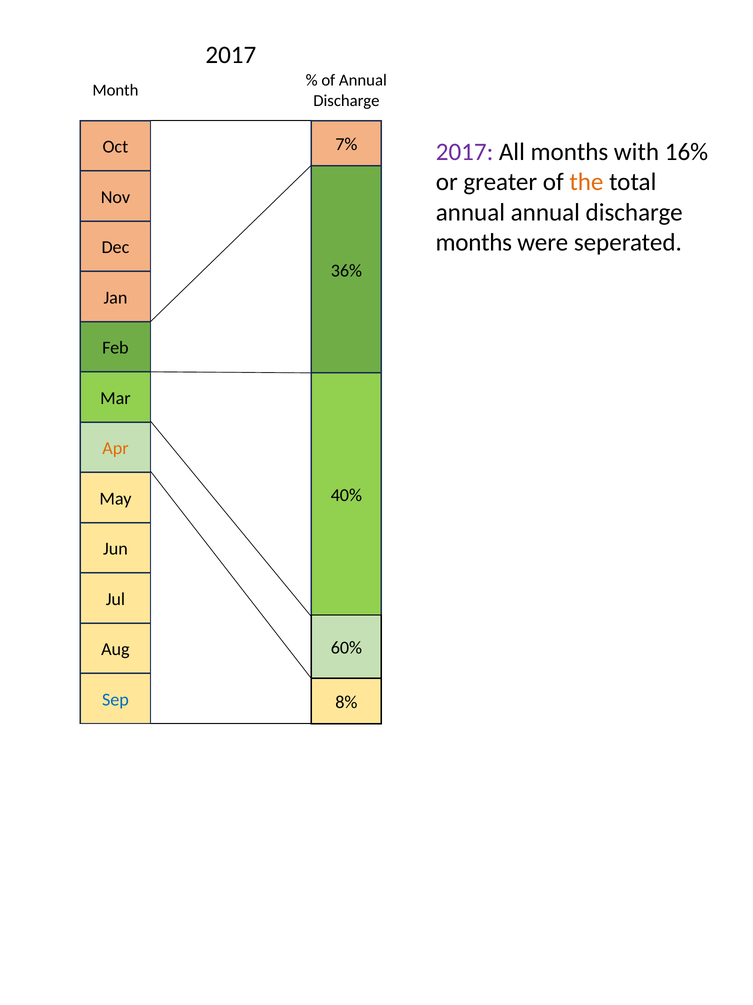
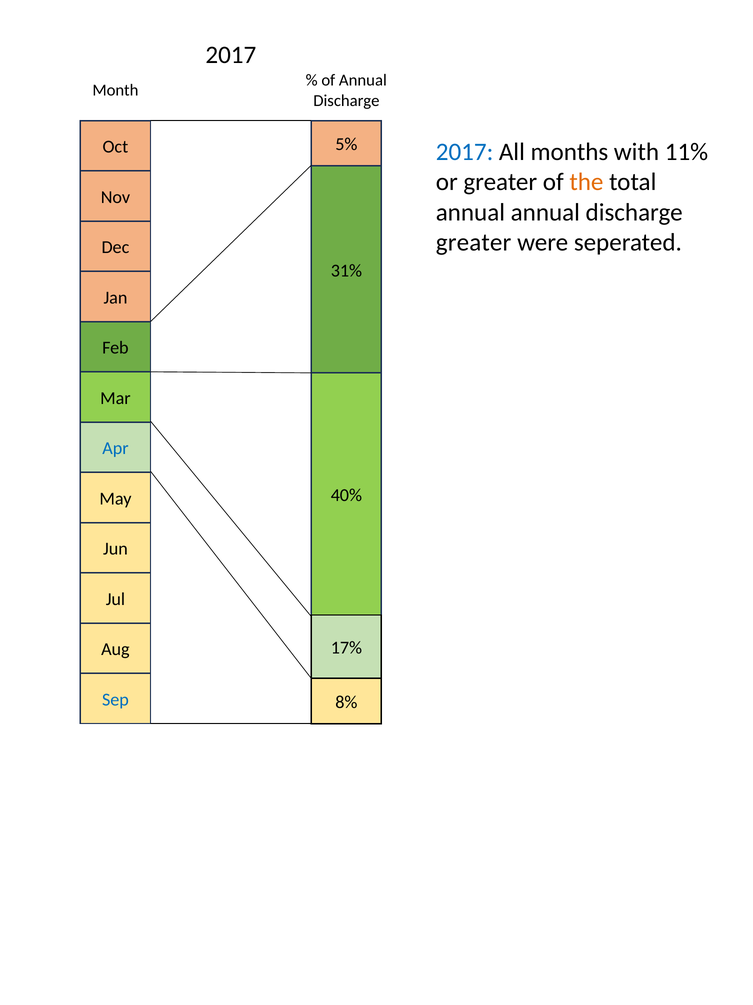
7%: 7% -> 5% (346, 144)
2017 colour: purple -> blue (465, 152)
16%: 16% -> 11% (686, 152)
months: months -> greater (474, 242)
36%: 36% -> 31% (346, 270)
Apr colour: orange -> blue (115, 448)
60%: 60% -> 17% (346, 647)
